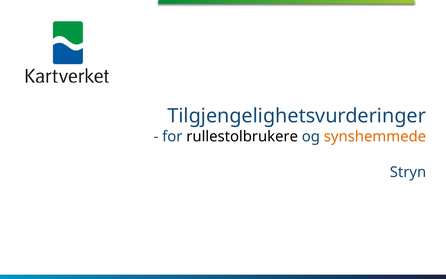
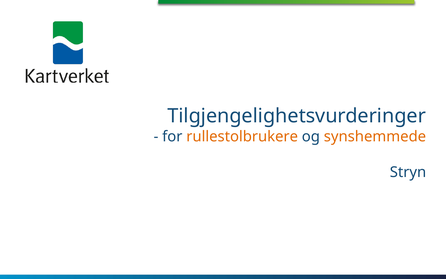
rullestolbrukere colour: black -> orange (242, 136)
